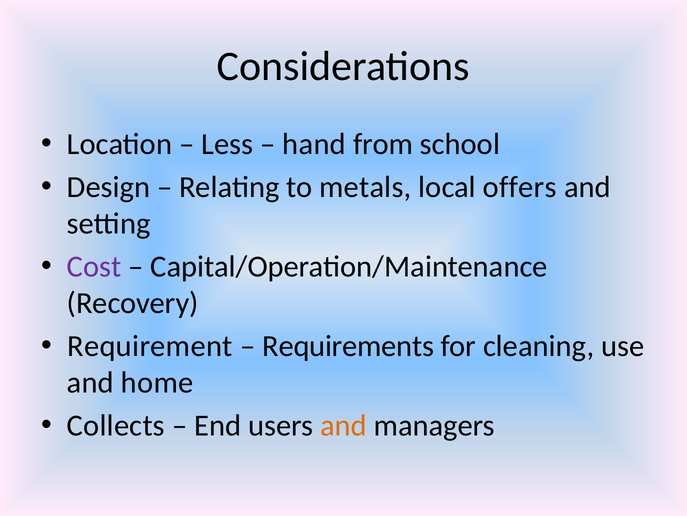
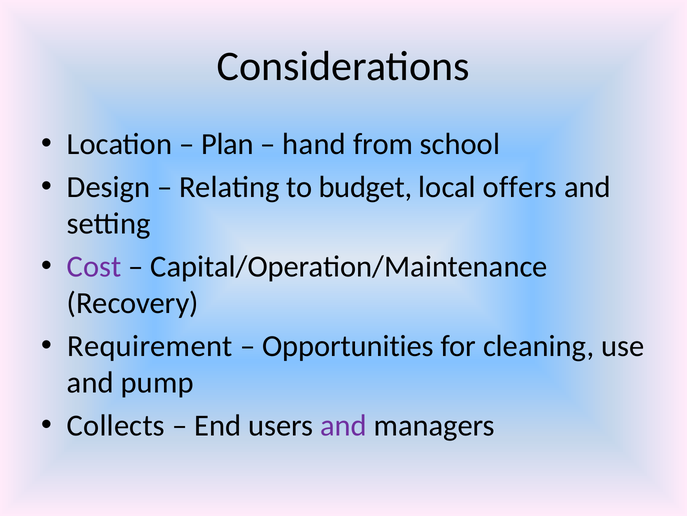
Less: Less -> Plan (227, 144)
metals: metals -> budget (366, 187)
Requirements: Requirements -> Opportunities (348, 346)
home: home -> pump (157, 382)
and colour: orange -> purple (344, 425)
